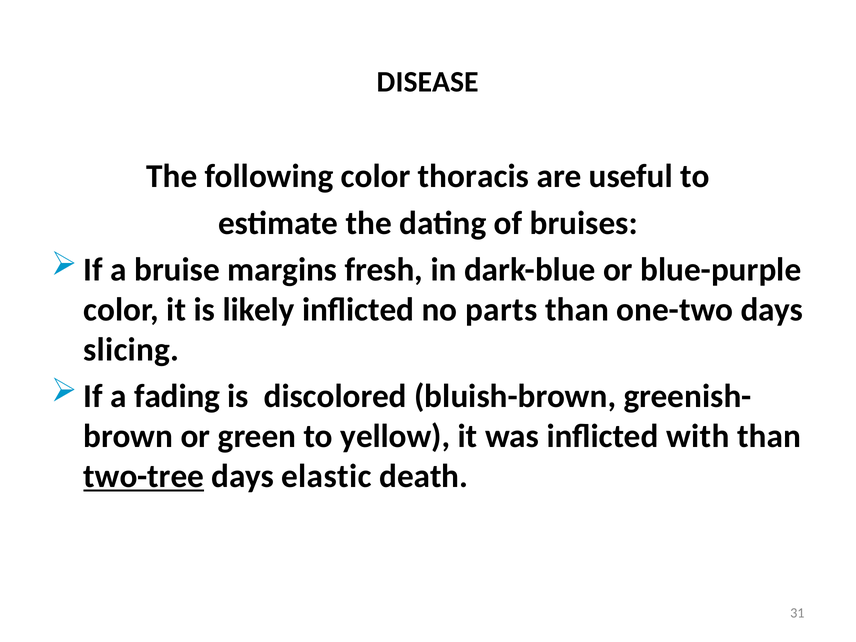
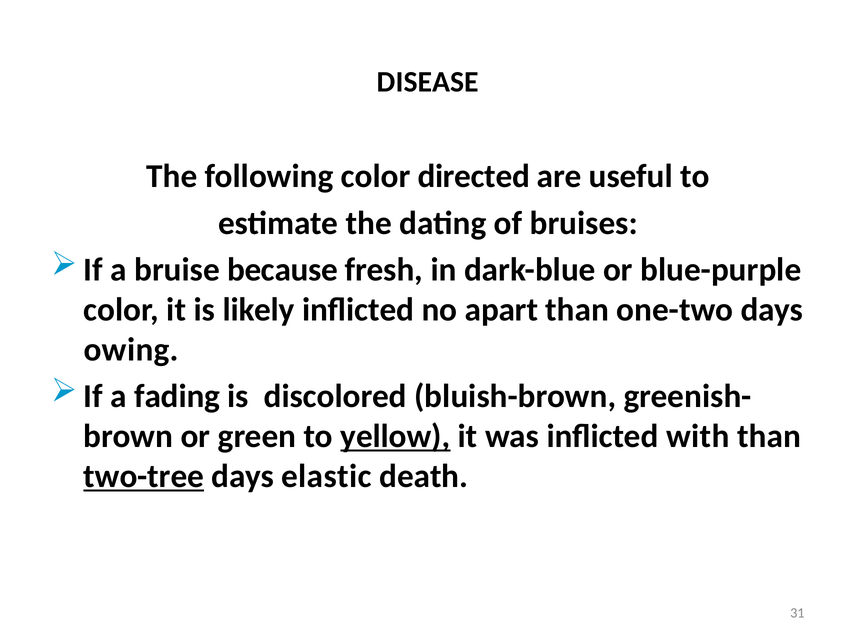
thoracis: thoracis -> directed (474, 176)
margins: margins -> because (282, 270)
parts: parts -> apart (501, 310)
slicing: slicing -> owing (131, 350)
yellow underline: none -> present (395, 436)
